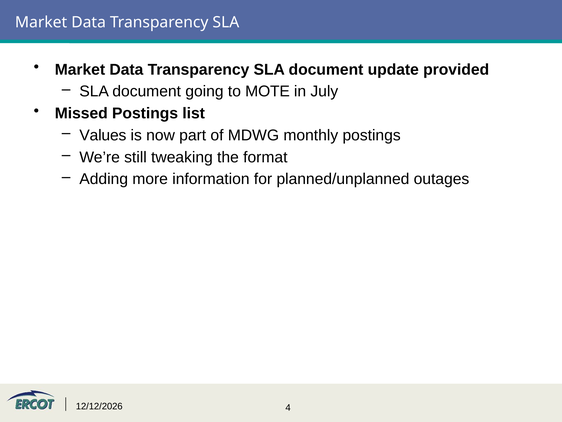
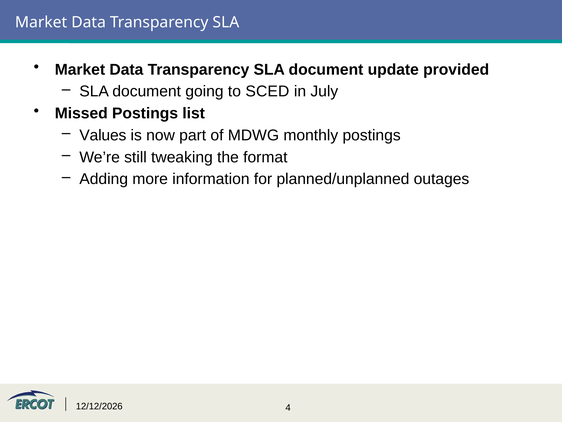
MOTE: MOTE -> SCED (267, 91)
